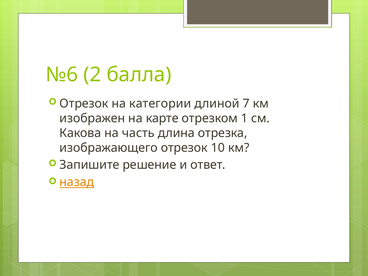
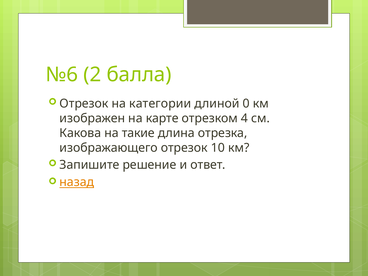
7: 7 -> 0 (246, 104)
1: 1 -> 4 (244, 118)
часть: часть -> такие (138, 133)
